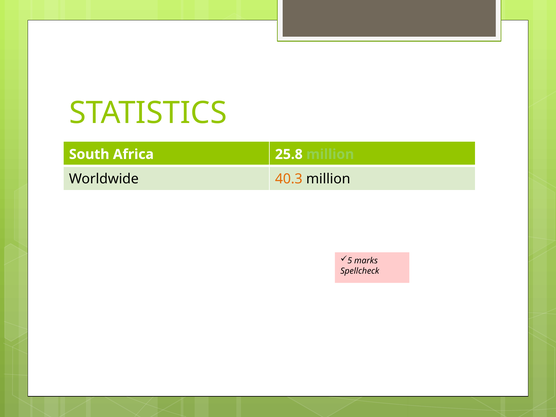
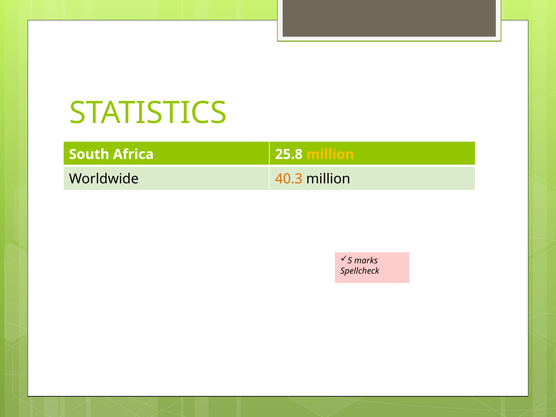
million colour: light green -> yellow (330, 154)
